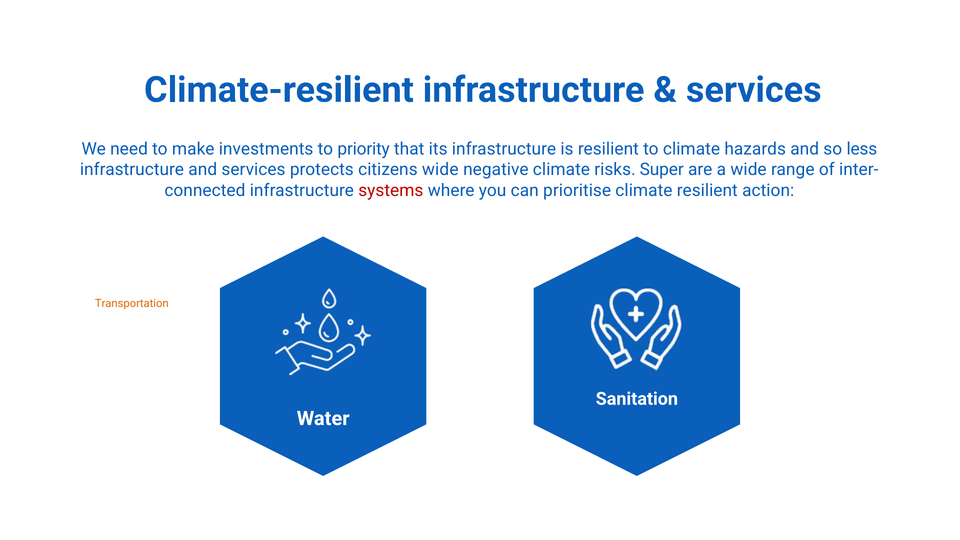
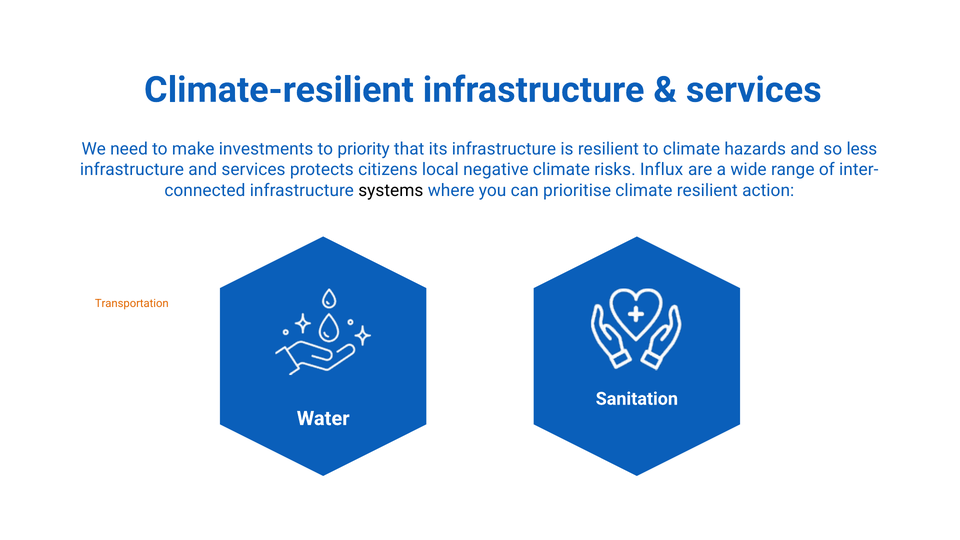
citizens wide: wide -> local (440, 170)
Super: Super -> Influx (662, 170)
systems colour: red -> black (391, 191)
